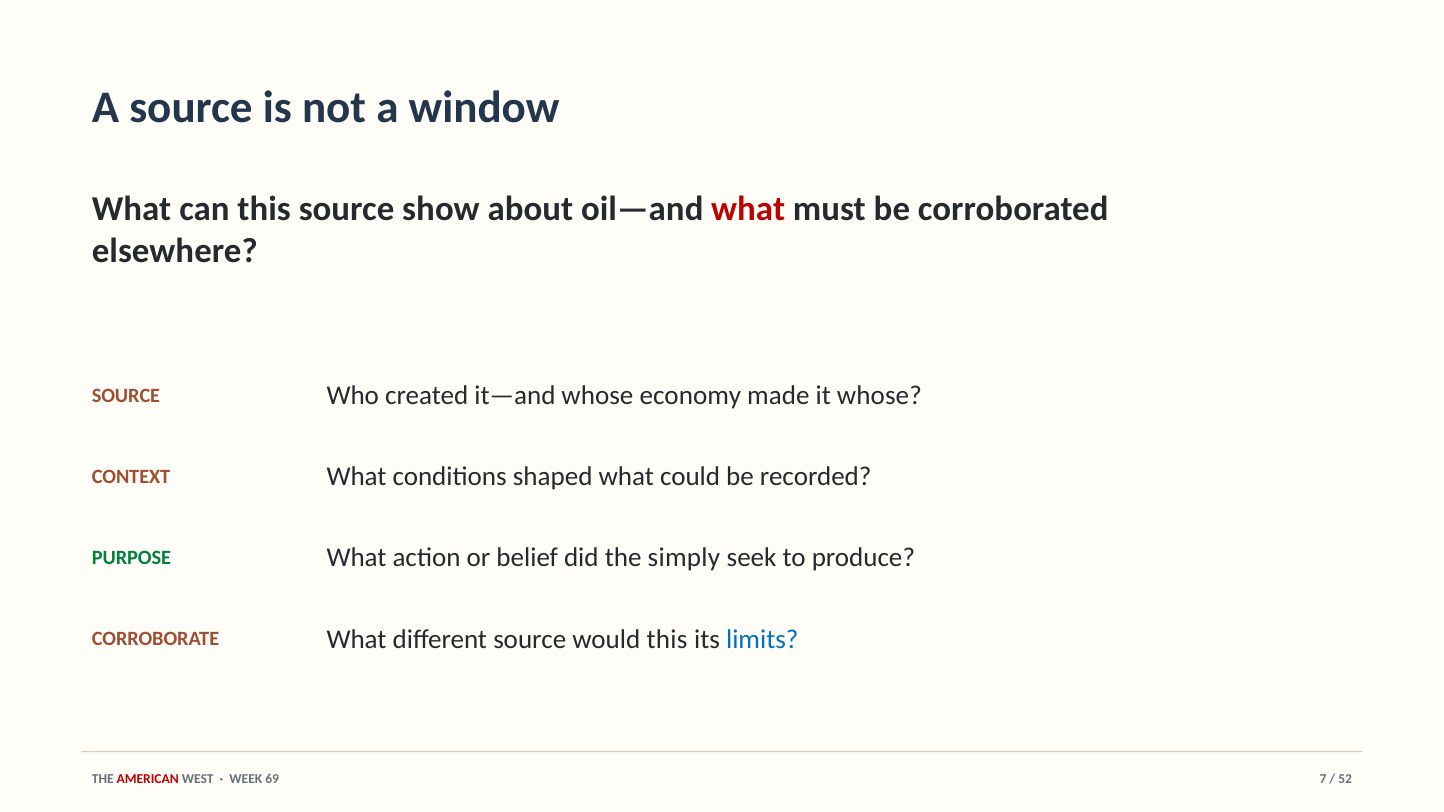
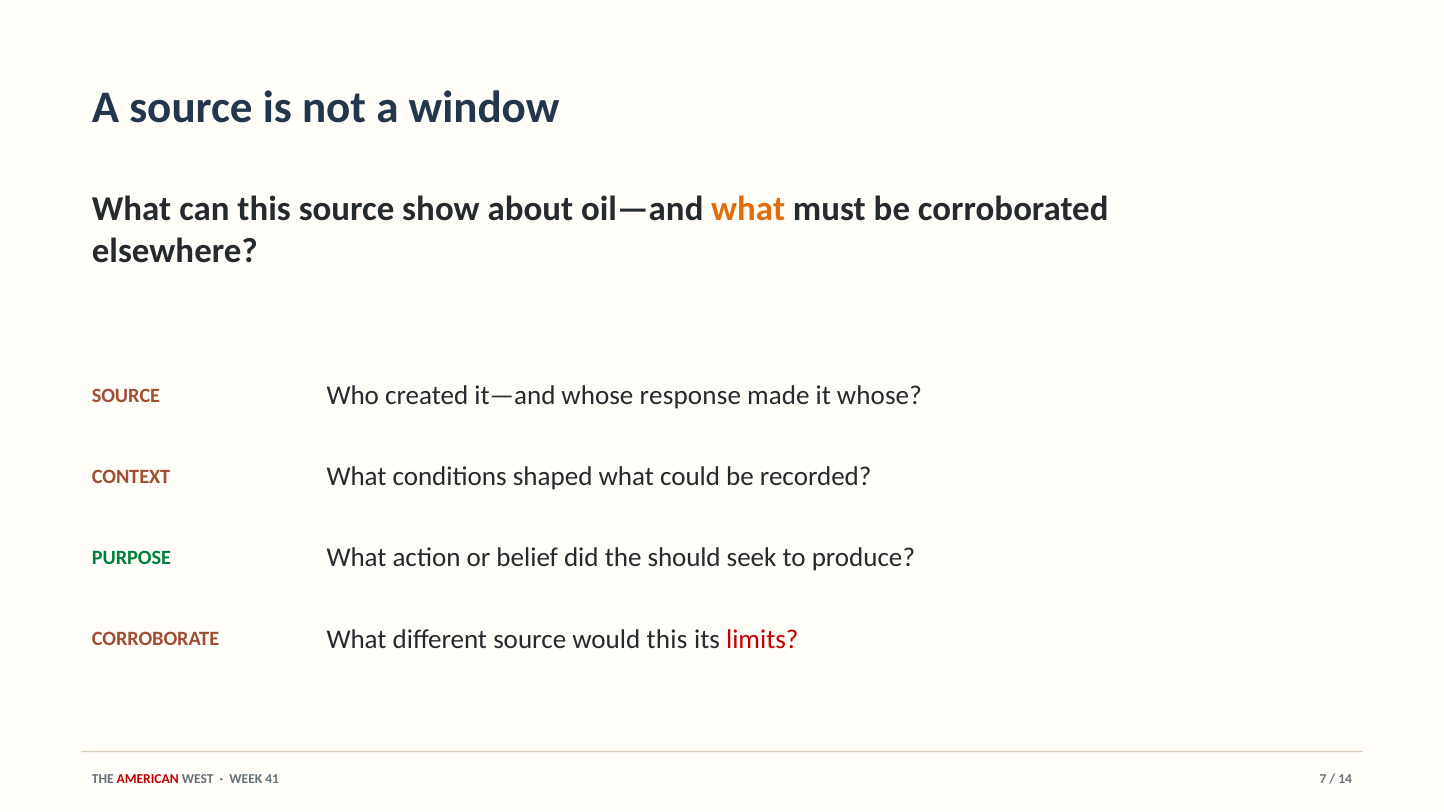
what colour: red -> orange (748, 209)
economy: economy -> response (690, 396)
simply: simply -> should (684, 558)
limits colour: blue -> red (762, 639)
69: 69 -> 41 (272, 779)
52: 52 -> 14 (1345, 779)
